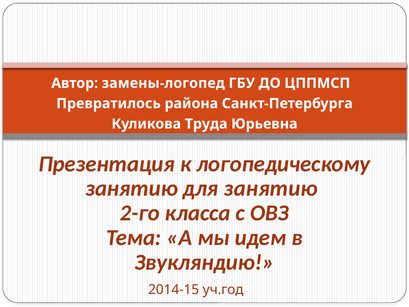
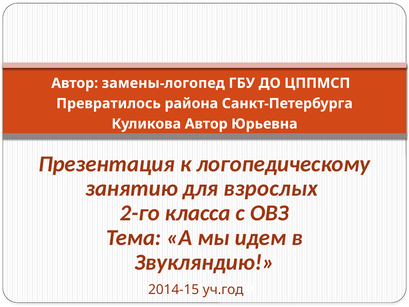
Куликова Труда: Труда -> Автор (206, 124)
для занятию: занятию -> взрослых (271, 188)
